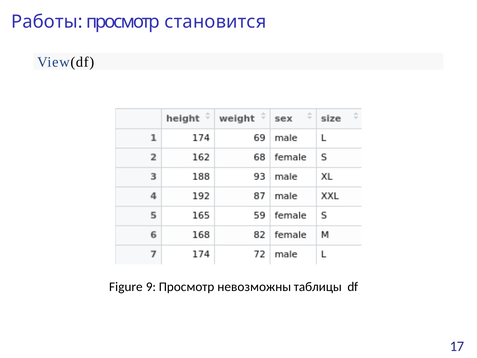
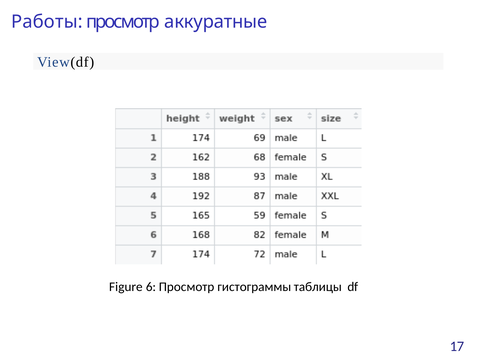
становится: становится -> аккуратные (216, 22)
9: 9 -> 6 (151, 287)
невозможны: невозможны -> гистограммы (254, 287)
